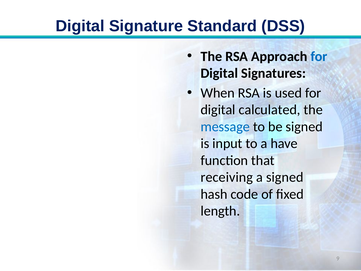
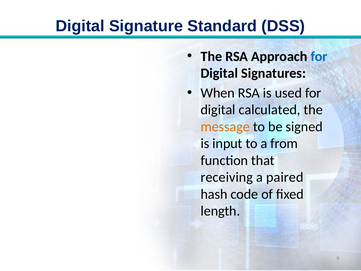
message colour: blue -> orange (225, 127)
have: have -> from (284, 143)
a signed: signed -> paired (285, 177)
